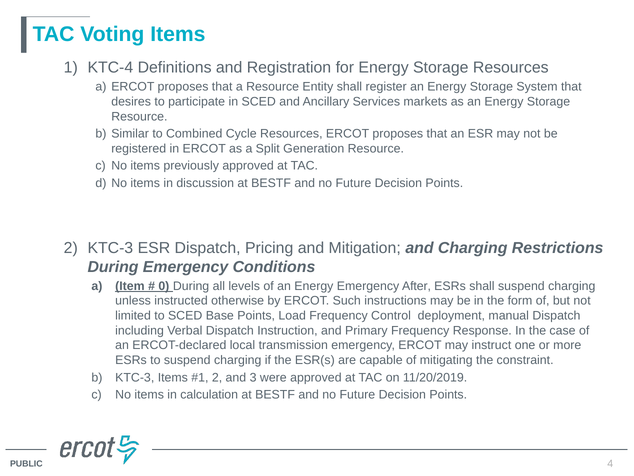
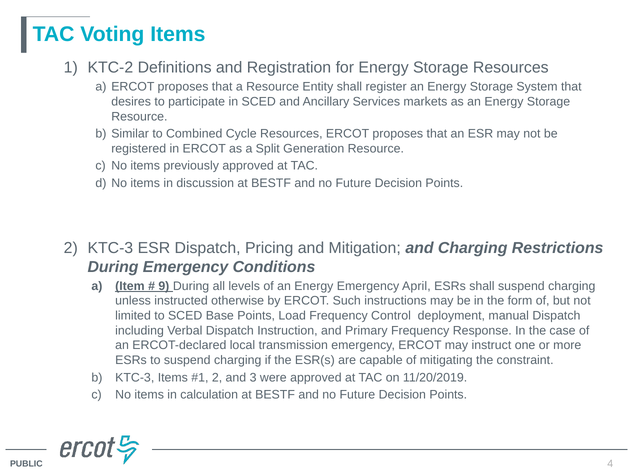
KTC-4: KTC-4 -> KTC-2 (110, 68)
0: 0 -> 9 (164, 286)
After: After -> April (416, 286)
